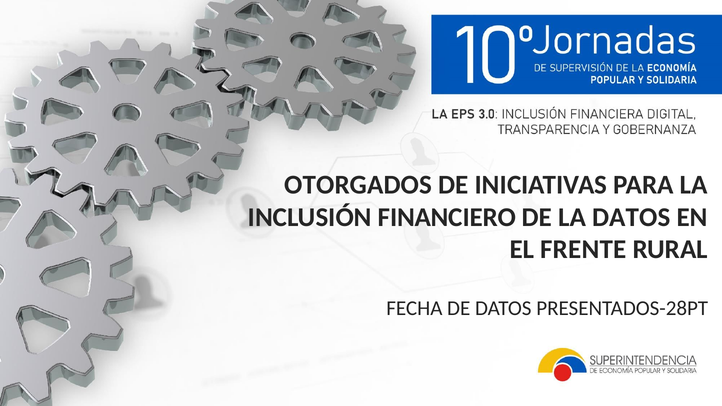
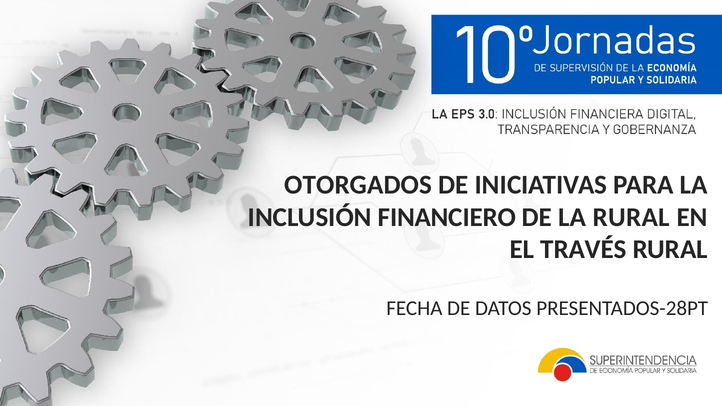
LA DATOS: DATOS -> RURAL (631, 217)
FRENTE: FRENTE -> TRAVÉS (583, 250)
